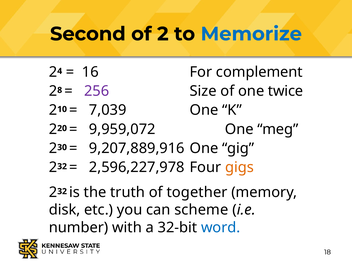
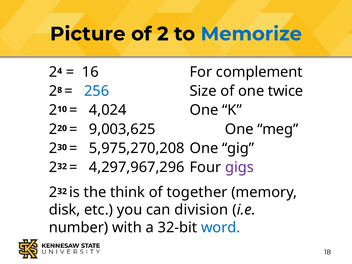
Second: Second -> Picture (88, 34)
256 colour: purple -> blue (97, 91)
7,039: 7,039 -> 4,024 (108, 110)
9,959,072: 9,959,072 -> 9,003,625 (122, 129)
9,207,889,916: 9,207,889,916 -> 5,975,270,208 (137, 148)
2,596,227,978: 2,596,227,978 -> 4,297,967,296 (137, 167)
gigs colour: orange -> purple (239, 167)
truth: truth -> think (128, 192)
scheme: scheme -> division (201, 210)
